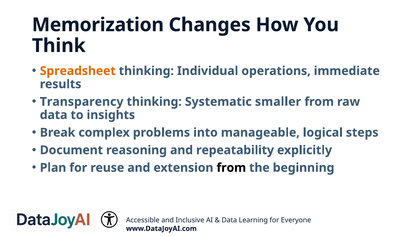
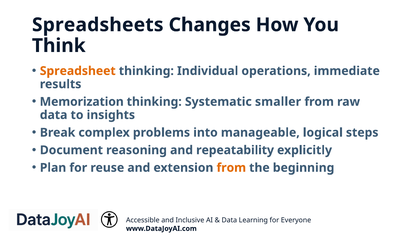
Memorization: Memorization -> Spreadsheets (98, 25)
Transparency: Transparency -> Memorization (82, 102)
from colour: black -> orange (231, 168)
